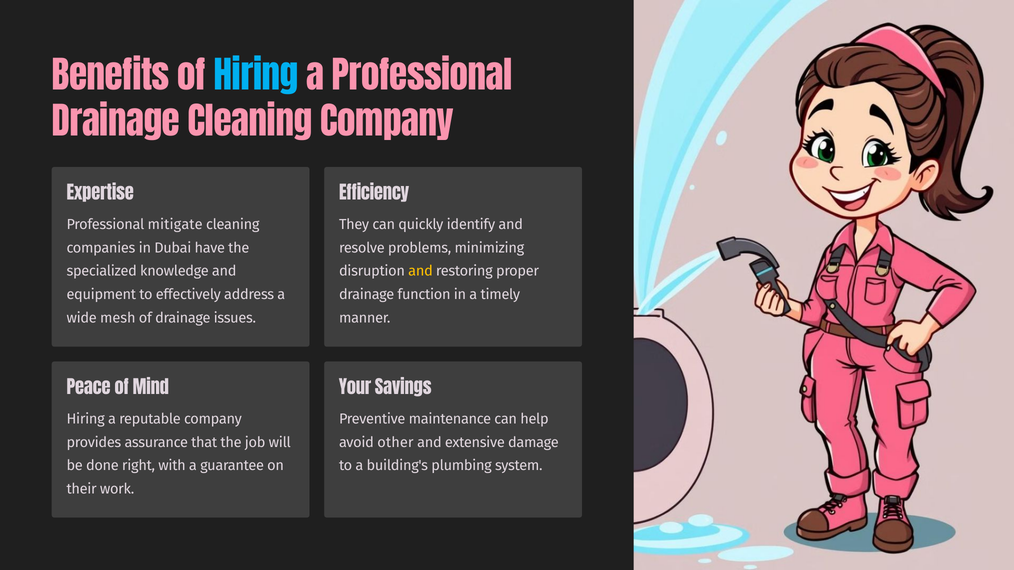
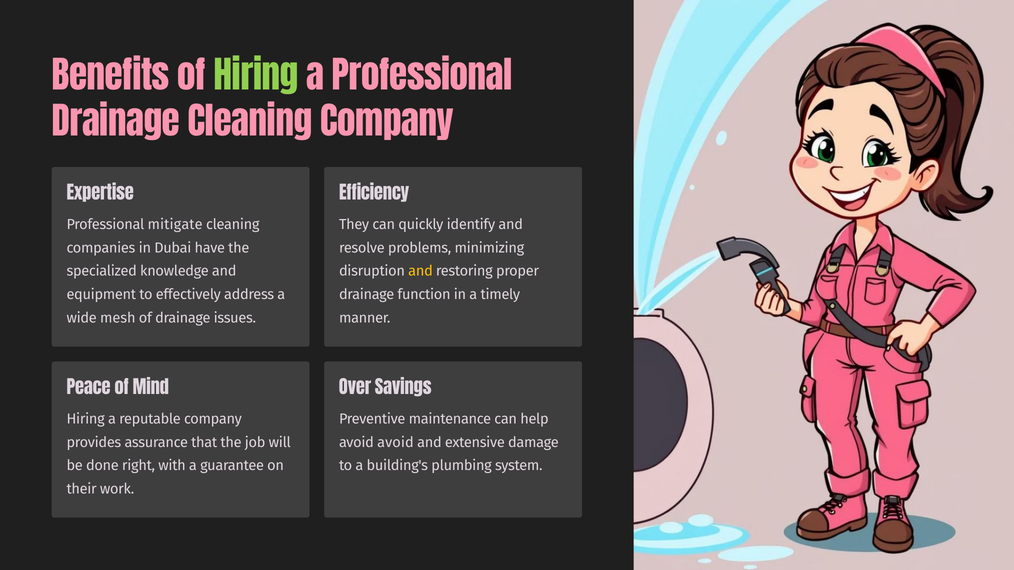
Hiring colour: light blue -> light green (256, 77)
Your: Your -> Over (355, 389)
avoid other: other -> avoid (395, 443)
